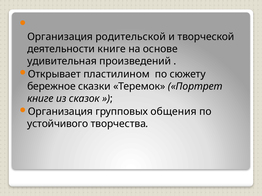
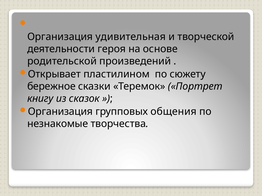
родительской: родительской -> удивительная (131, 37)
деятельности книге: книге -> героя (112, 49)
удивительная: удивительная -> родительской (62, 61)
книге: книге -> книгу (40, 99)
устойчивого: устойчивого -> незнакомые (58, 124)
